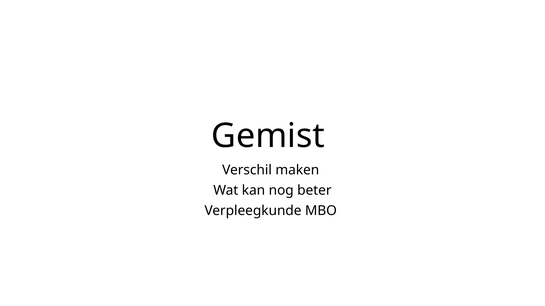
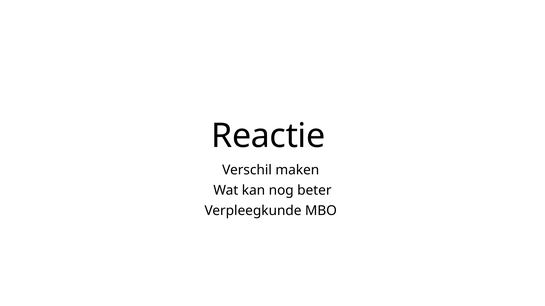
Gemist: Gemist -> Reactie (268, 136)
